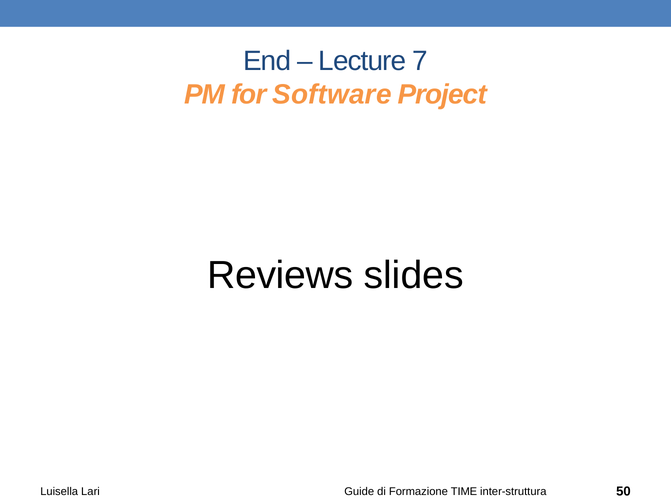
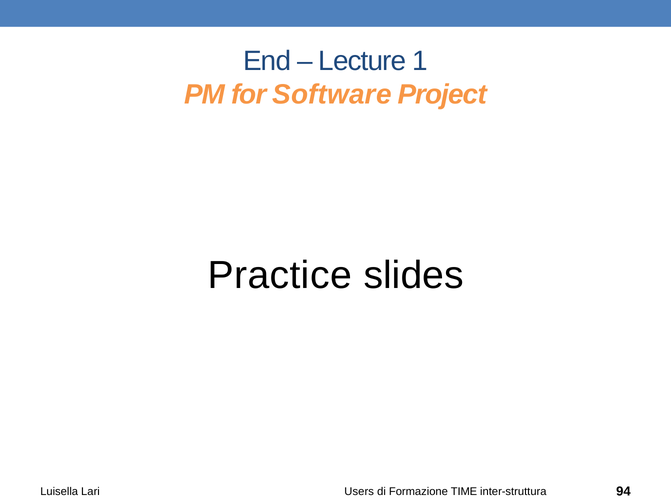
7: 7 -> 1 (420, 61)
Reviews: Reviews -> Practice (280, 276)
Guide: Guide -> Users (359, 492)
50: 50 -> 94 (623, 492)
